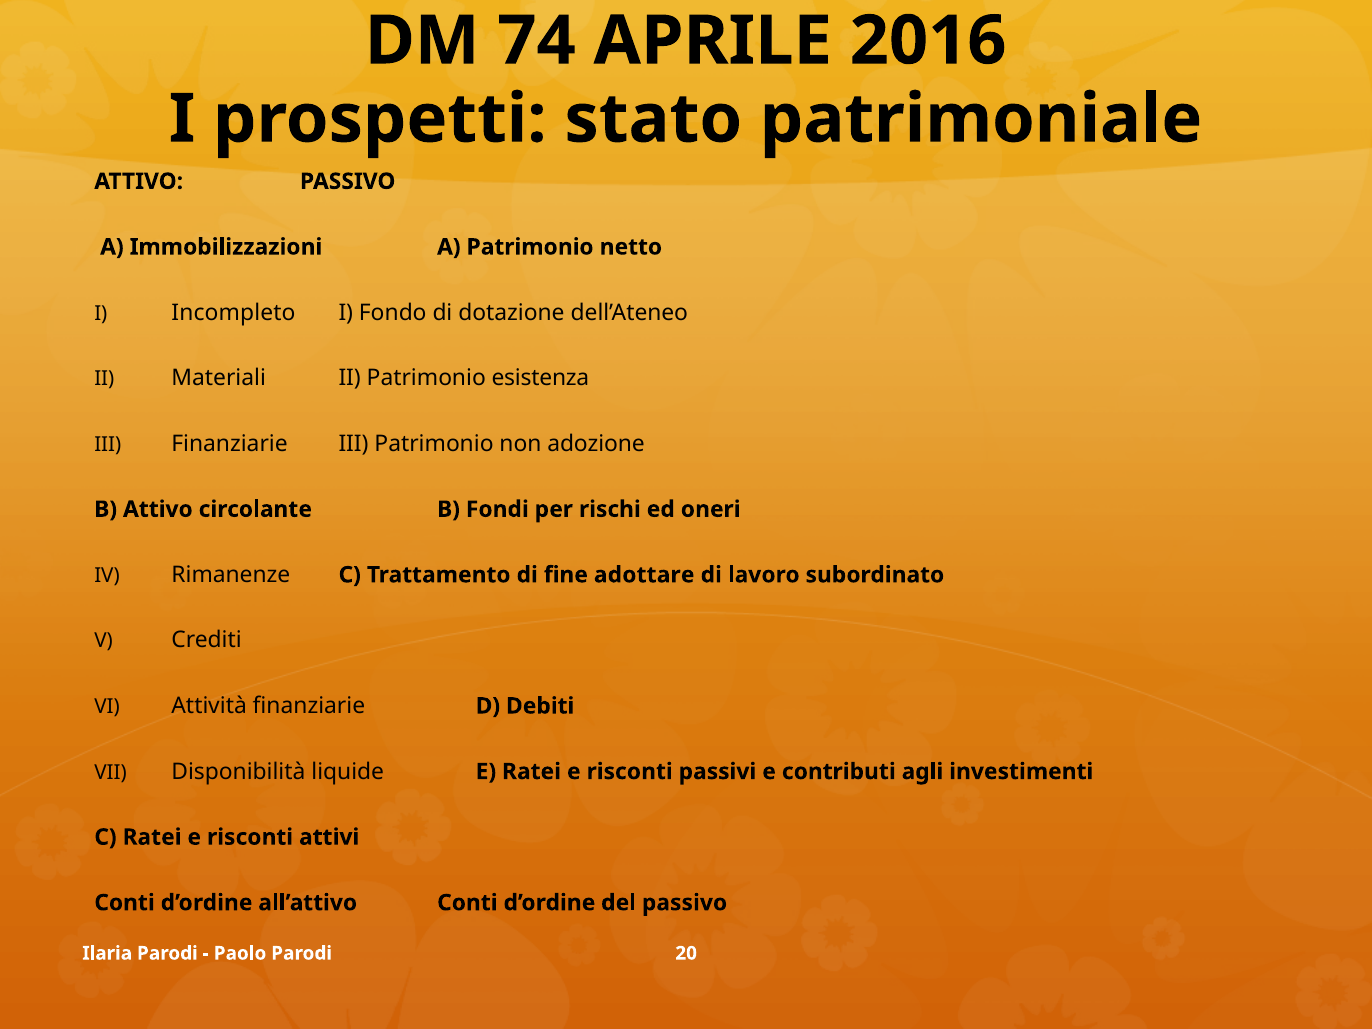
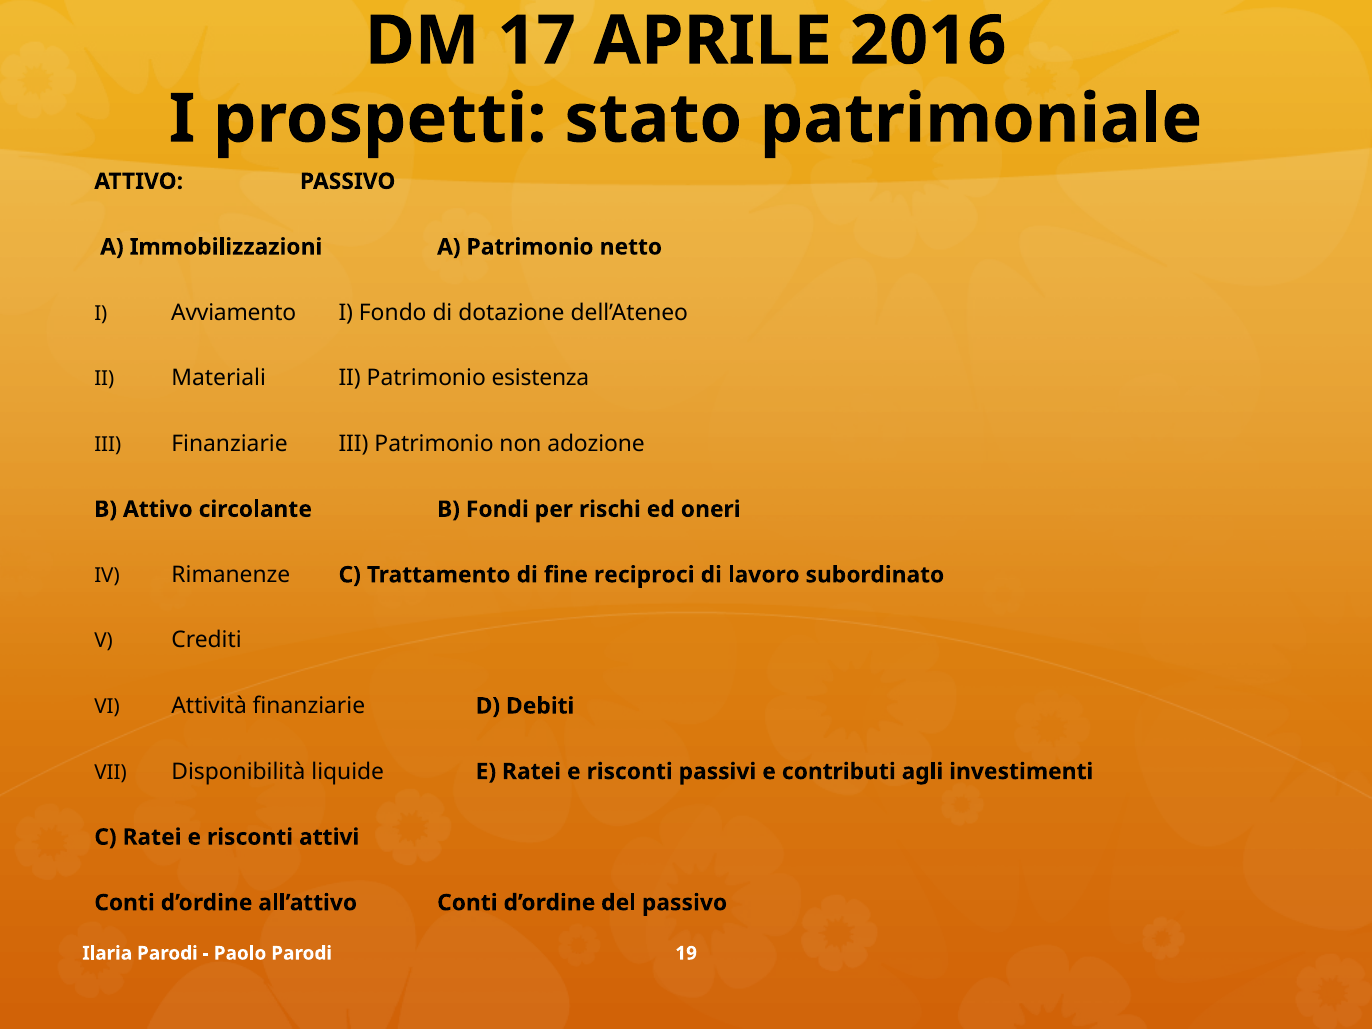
74: 74 -> 17 (537, 41)
Incompleto: Incompleto -> Avviamento (234, 313)
adottare: adottare -> reciproci (644, 575)
20: 20 -> 19 (686, 953)
